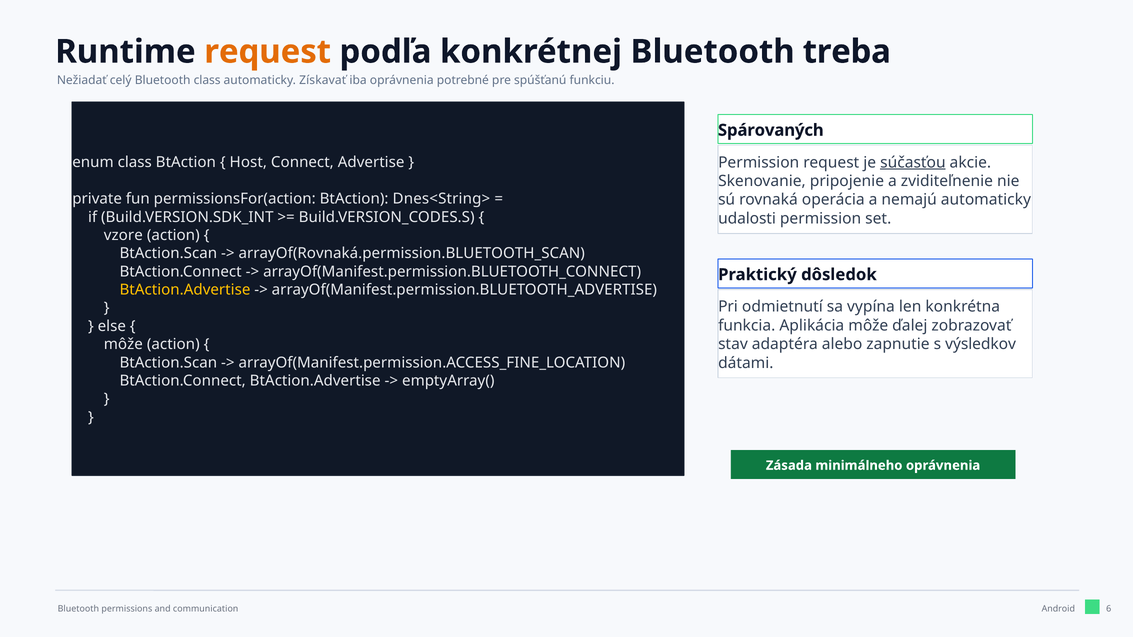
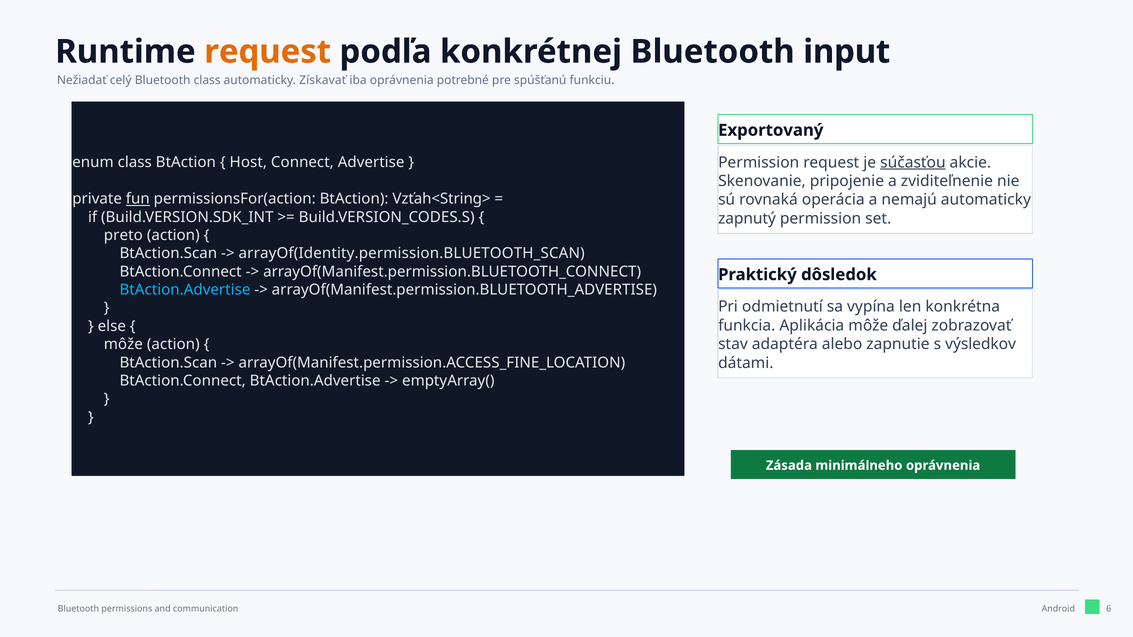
treba: treba -> input (847, 52)
Spárovaných: Spárovaných -> Exportovaný (771, 130)
fun underline: none -> present (138, 199)
Dnes<String>: Dnes<String> -> Vzťah<String> (442, 199)
udalosti: udalosti -> zapnutý (747, 219)
vzore: vzore -> preto (123, 235)
arrayOf(Rovnaká.permission.BLUETOOTH_SCAN: arrayOf(Rovnaká.permission.BLUETOOTH_SCAN -> arrayOf(Identity.permission.BLUETOOTH_SCAN (412, 254)
BtAction.Advertise colour: yellow -> light blue (185, 290)
